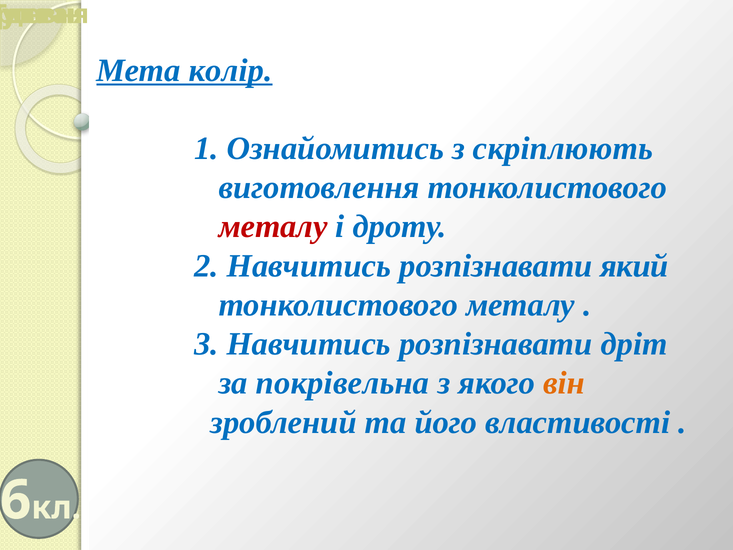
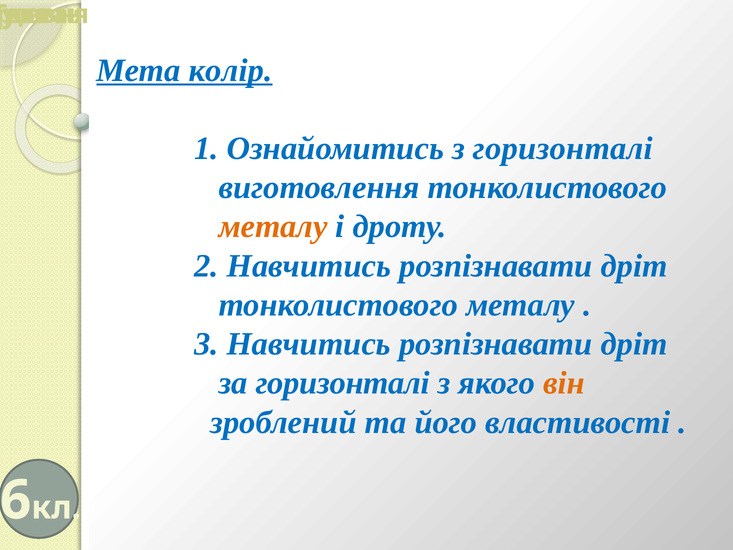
з скріплюють: скріплюють -> горизонталі (563, 148)
металу colour: red -> orange (273, 227)
2 Навчитись розпізнавати який: який -> дріт (634, 266)
за покрівельна: покрівельна -> горизонталі (343, 383)
